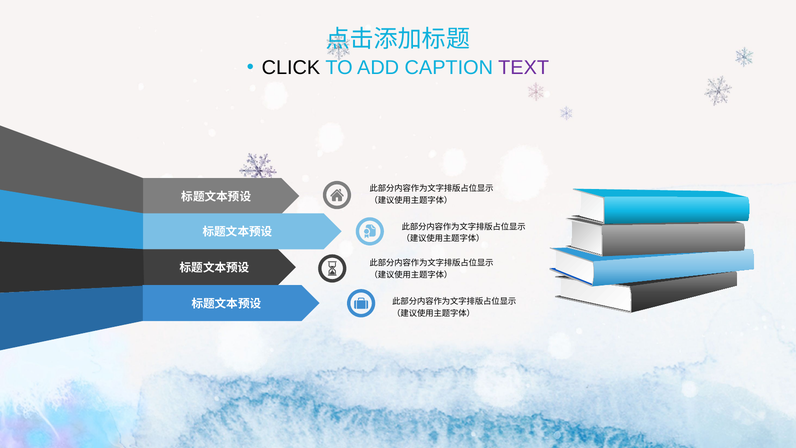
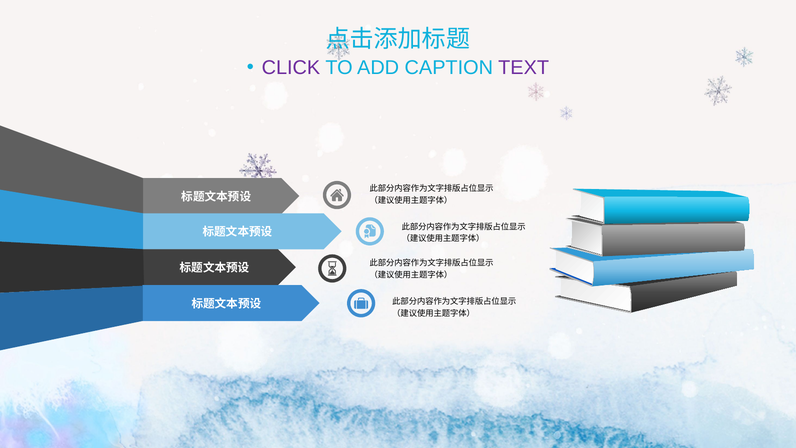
CLICK colour: black -> purple (291, 67)
